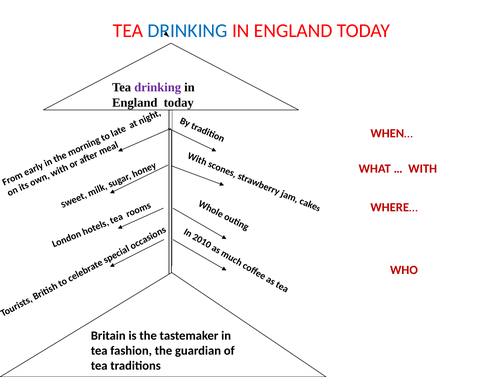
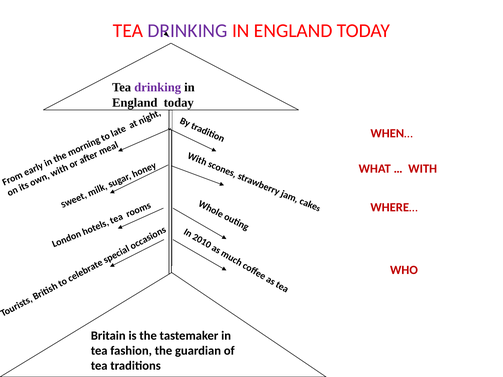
DRINKING colour: blue -> purple (188, 31)
